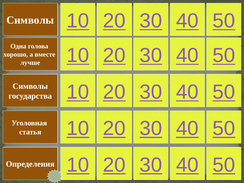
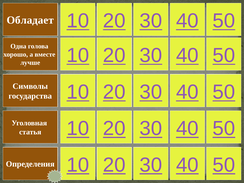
Символы: Символы -> Обладает (30, 20)
